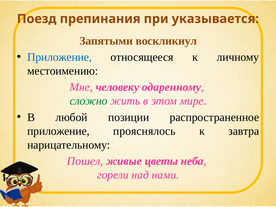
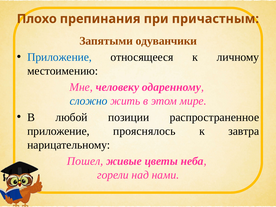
Поезд: Поезд -> Плохо (37, 19)
указывается: указывается -> причастным (215, 19)
воскликнул: воскликнул -> одуванчики (166, 41)
сложно colour: green -> blue (89, 101)
